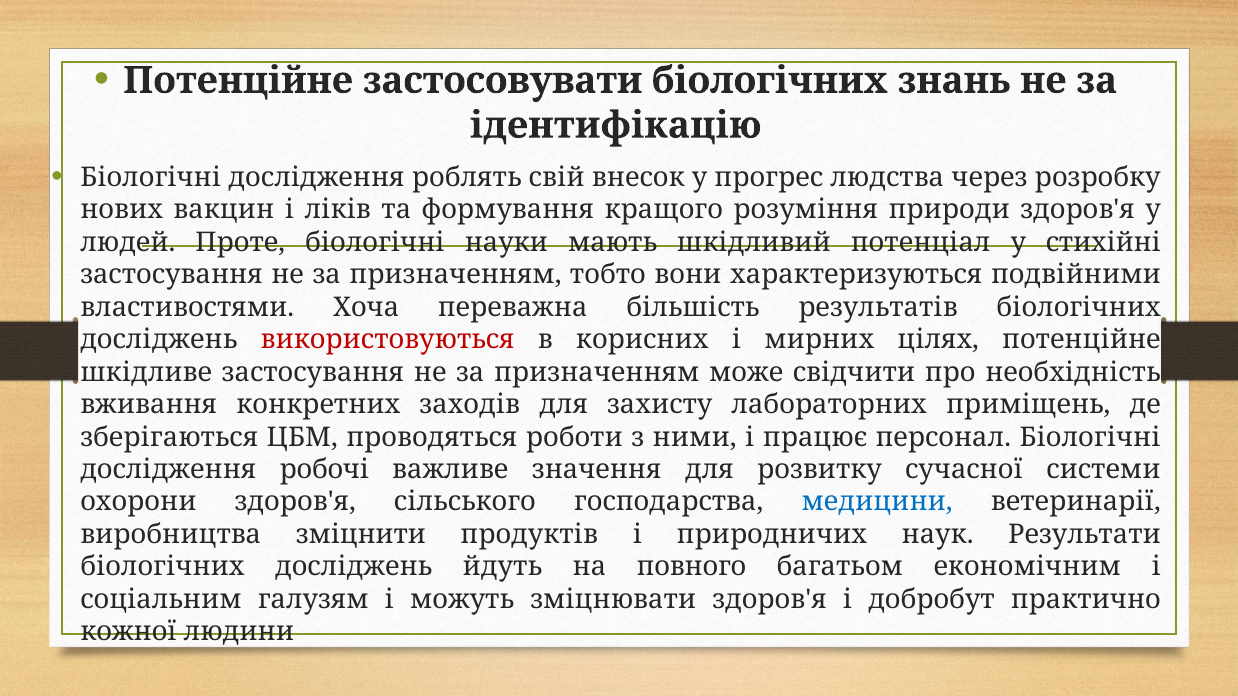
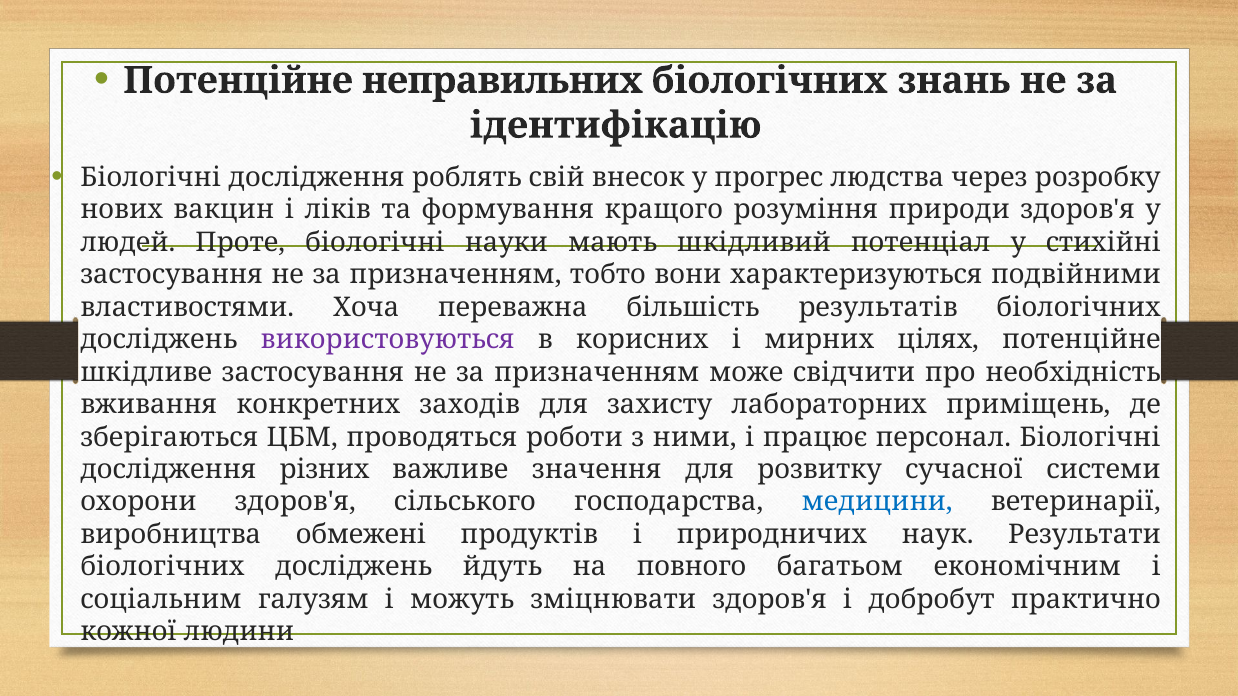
застосовувати: застосовувати -> неправильних (503, 81)
використовуються colour: red -> purple (388, 340)
робочі: робочі -> різних (324, 470)
зміцнити: зміцнити -> обмежені (361, 535)
